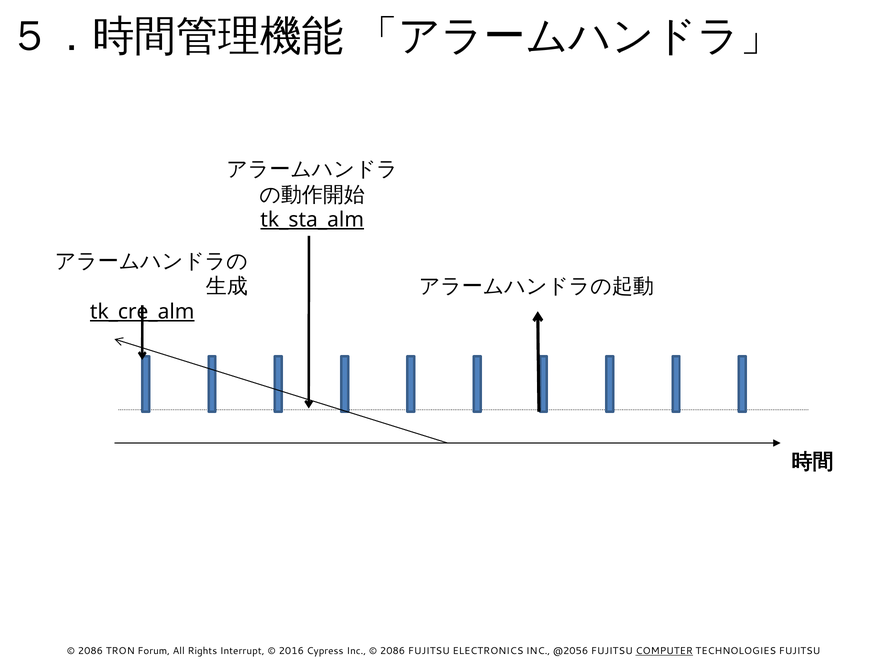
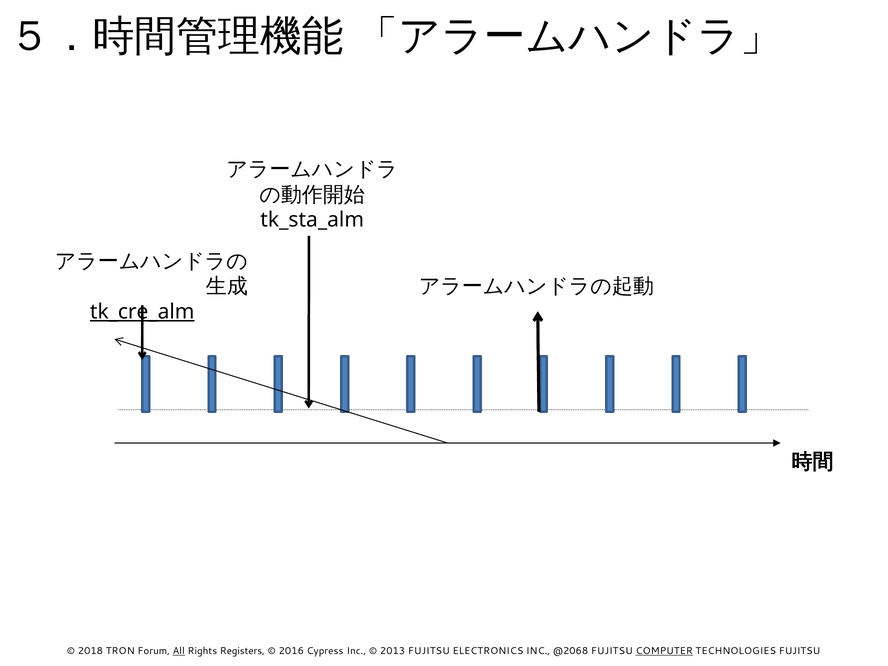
tk_sta_alm underline: present -> none (312, 220)
2086: 2086 -> 2018 (90, 651)
All underline: none -> present (179, 651)
Interrupt: Interrupt -> Registers (242, 651)
2086: 2086 -> 2013 (393, 651)
@2056: @2056 -> @2068 (571, 651)
